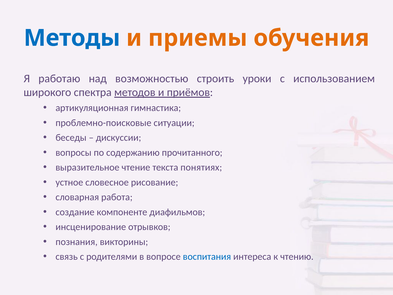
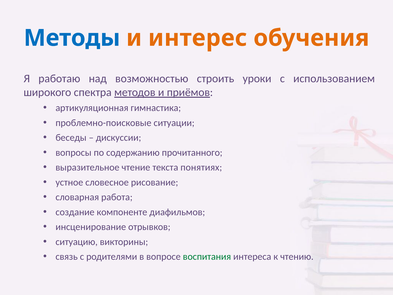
приемы: приемы -> интерес (198, 38)
познания: познания -> ситуацию (77, 242)
воспитания colour: blue -> green (207, 256)
